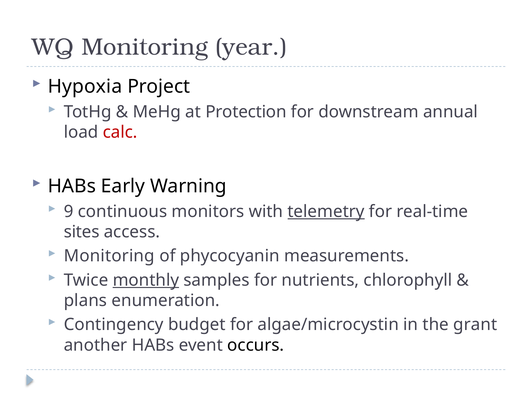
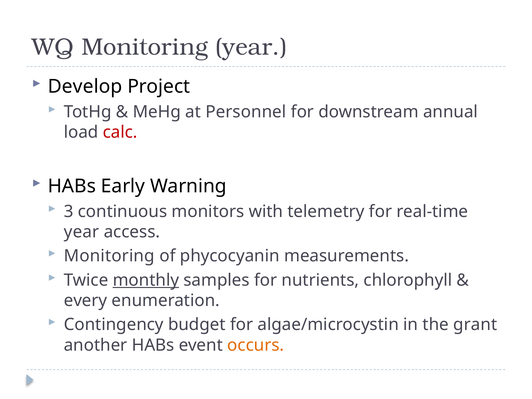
Hypoxia: Hypoxia -> Develop (85, 86)
Protection: Protection -> Personnel (246, 112)
9: 9 -> 3 (69, 211)
telemetry underline: present -> none (326, 211)
sites: sites -> year (81, 232)
plans: plans -> every (85, 301)
occurs colour: black -> orange (256, 345)
